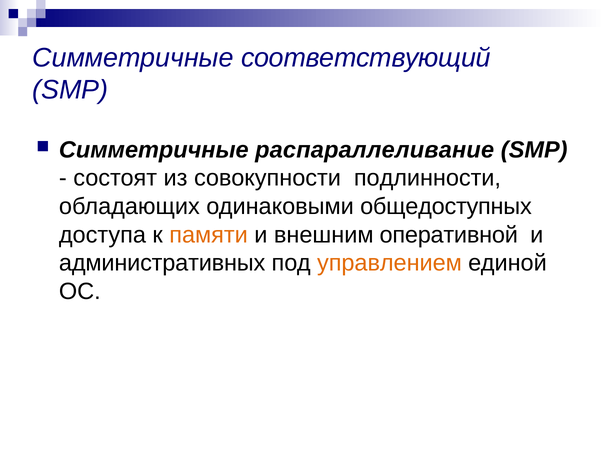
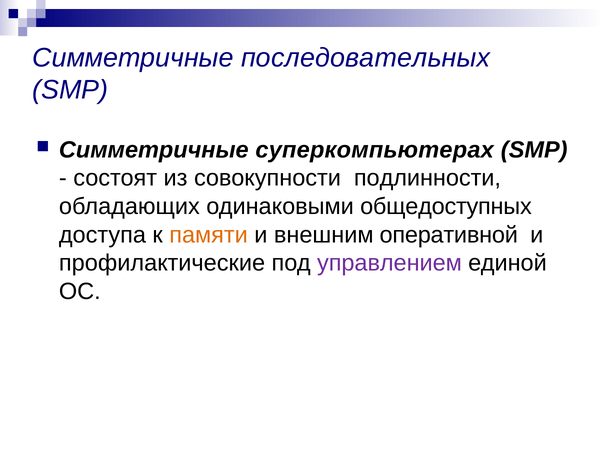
соответствующий: соответствующий -> последовательных (366, 58)
распараллеливание: распараллеливание -> суперкомпьютерах (375, 150)
административных: административных -> профилактические (162, 263)
управлением colour: orange -> purple (389, 263)
